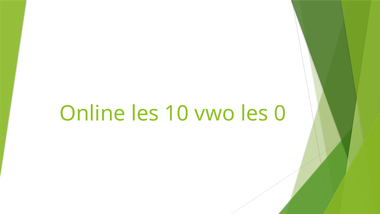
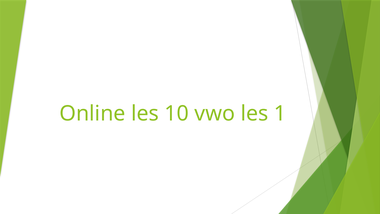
0: 0 -> 1 (280, 113)
